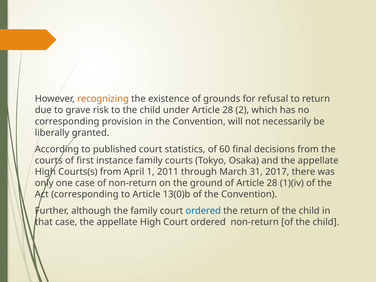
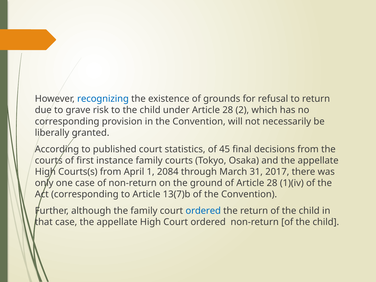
recognizing colour: orange -> blue (103, 99)
60: 60 -> 45 (225, 149)
2011: 2011 -> 2084 (168, 172)
13(0)b: 13(0)b -> 13(7)b (177, 194)
